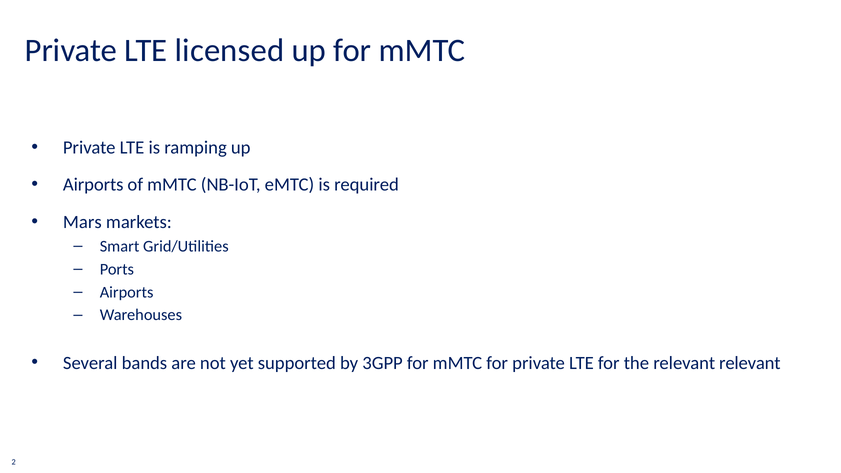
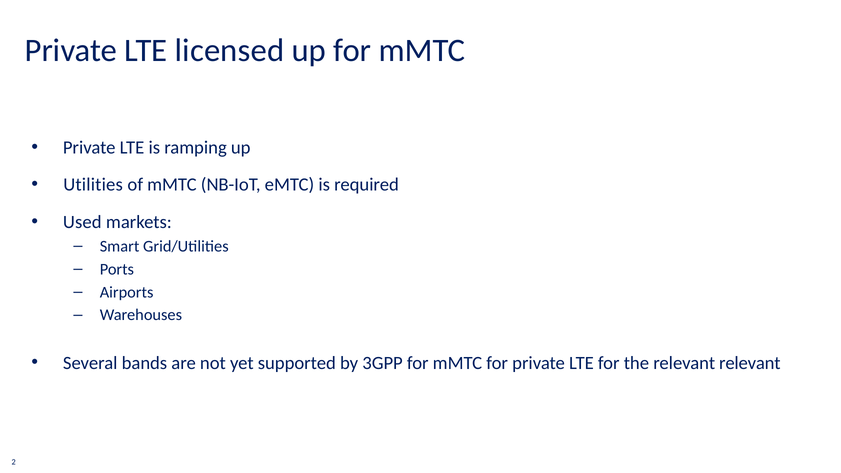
Airports: Airports -> Utilities (93, 185)
Mars: Mars -> Used (82, 222)
